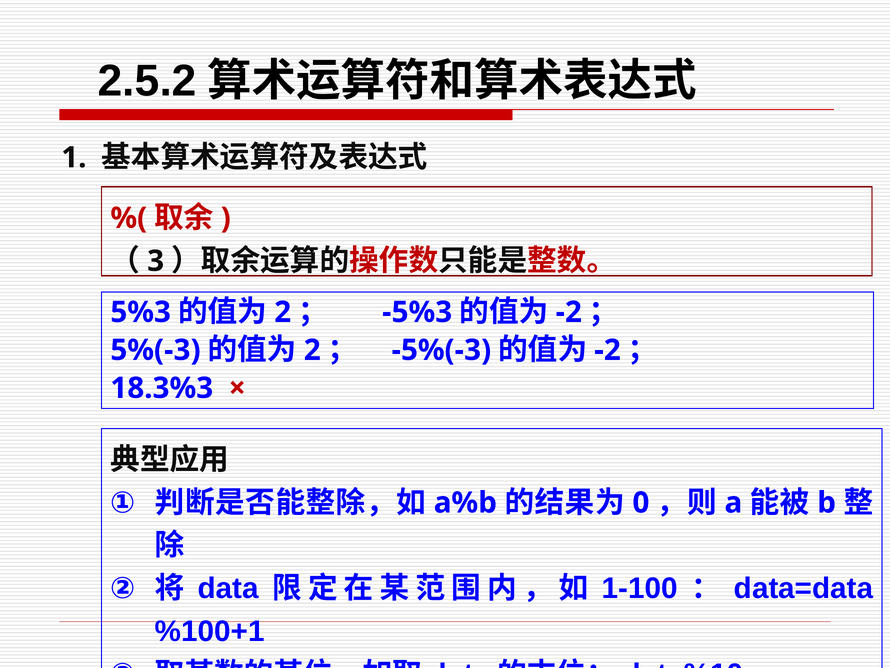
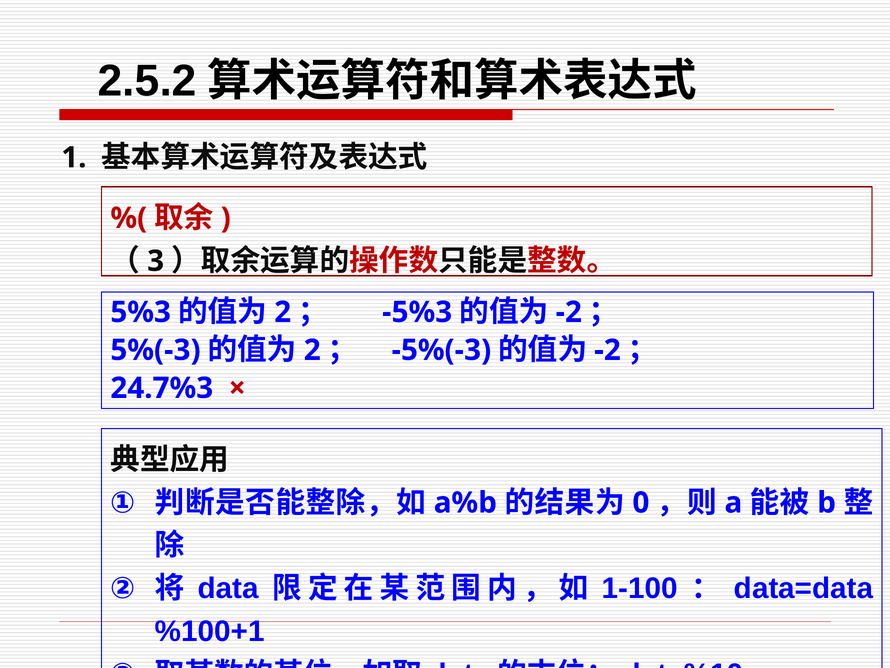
18.3%3: 18.3%3 -> 24.7%3 (162, 388)
